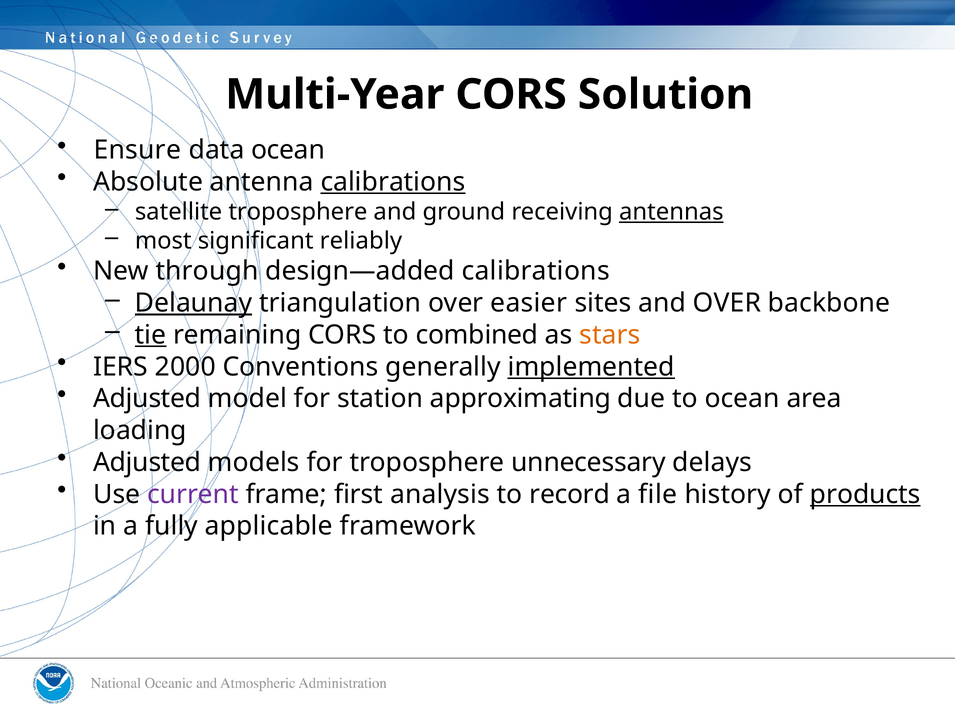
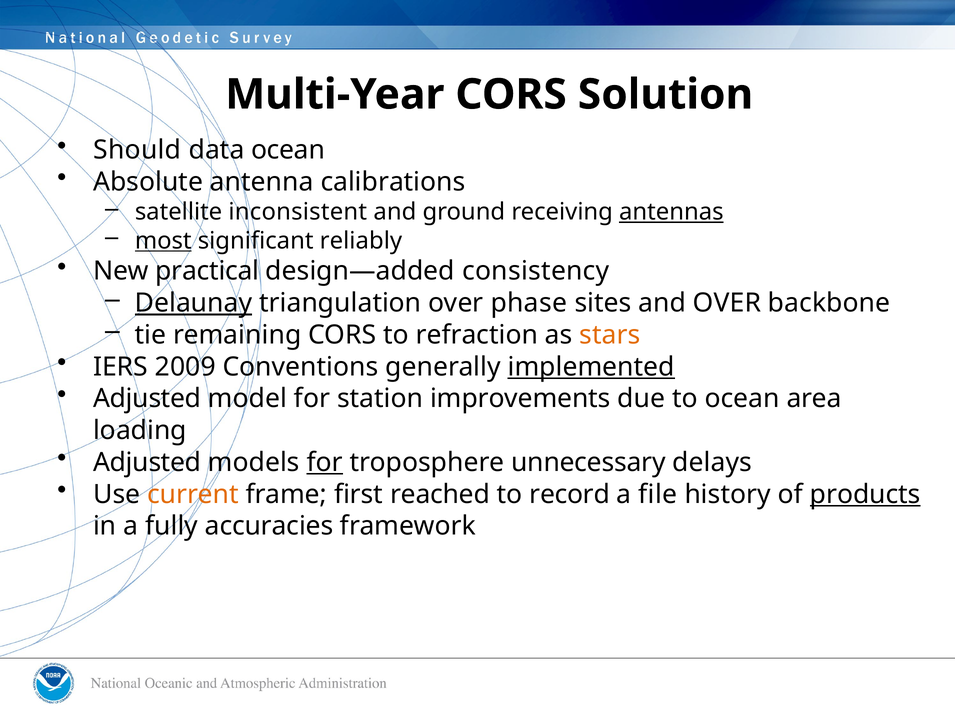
Ensure: Ensure -> Should (137, 150)
calibrations underline: present -> none (393, 182)
satellite troposphere: troposphere -> inconsistent (298, 212)
most underline: none -> present (163, 240)
through: through -> practical (207, 271)
design—added calibrations: calibrations -> consistency (536, 271)
easier: easier -> phase (529, 303)
tie underline: present -> none (151, 335)
combined: combined -> refraction (477, 335)
2000: 2000 -> 2009 (185, 366)
approximating: approximating -> improvements (520, 398)
for underline: none -> present (325, 462)
current colour: purple -> orange (193, 494)
analysis: analysis -> reached (440, 494)
applicable: applicable -> accuracies (269, 526)
